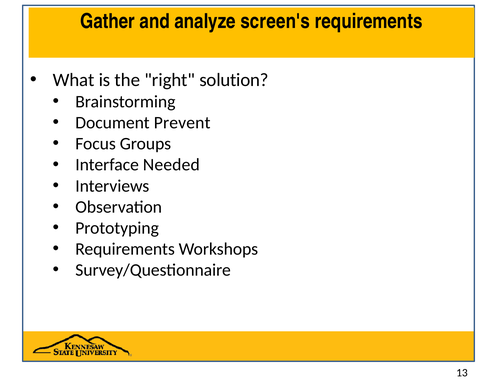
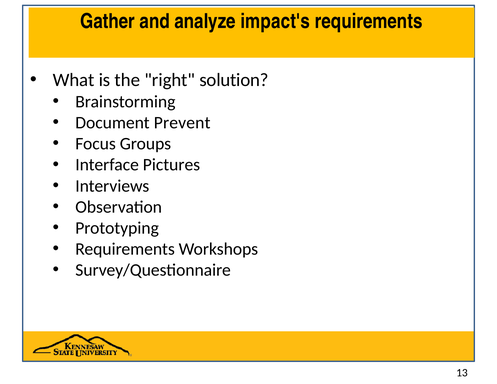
screen's: screen's -> impact's (275, 21)
Needed: Needed -> Pictures (171, 165)
